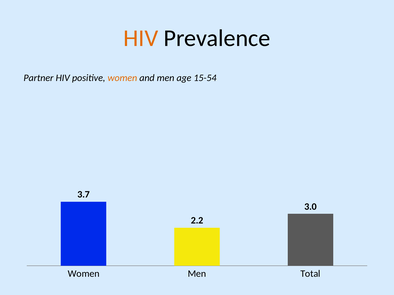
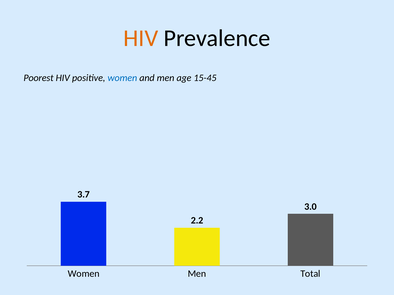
Partner: Partner -> Poorest (39, 78)
women colour: orange -> blue (122, 78)
15-54: 15-54 -> 15-45 (205, 78)
